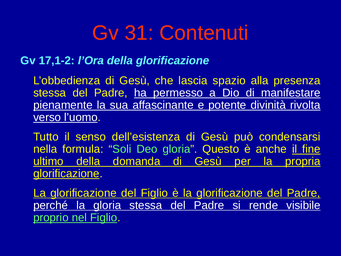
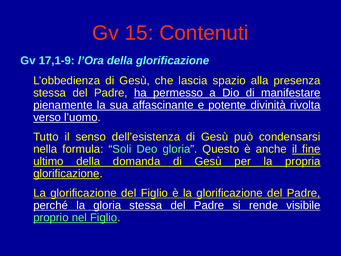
31: 31 -> 15 (139, 33)
17,1-2: 17,1-2 -> 17,1-9 (57, 60)
